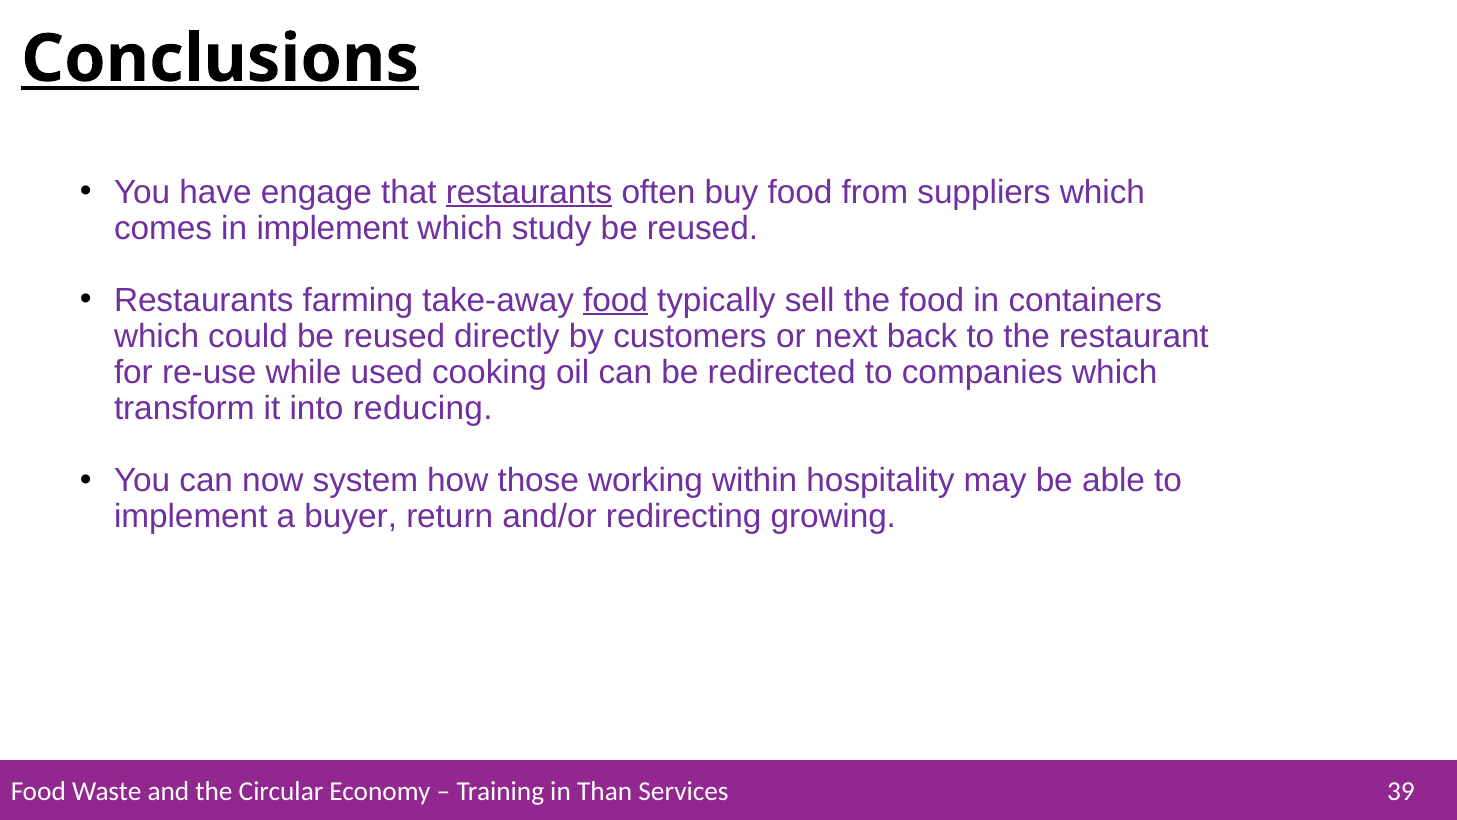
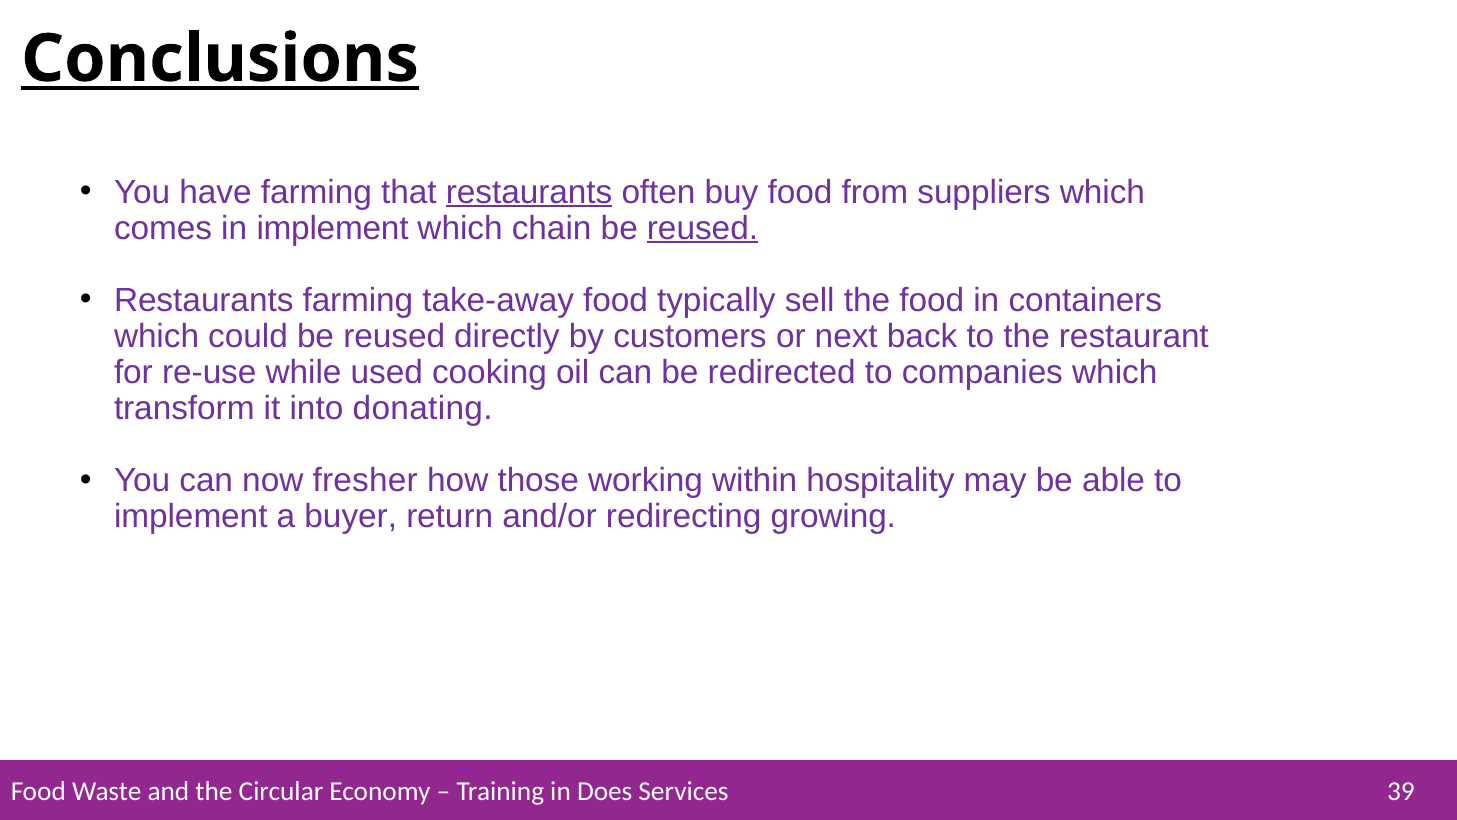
have engage: engage -> farming (316, 192)
study: study -> chain (552, 228)
reused underline: none -> present (702, 228)
food underline: present -> none (616, 300)
reducing: reducing -> donating (423, 408)
system: system -> fresher (365, 480)
Than: Than -> Does (605, 791)
